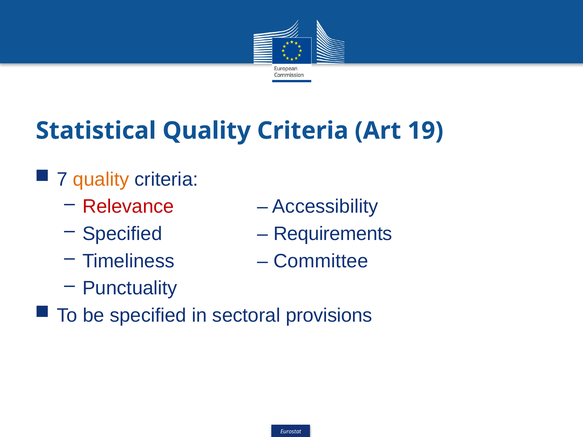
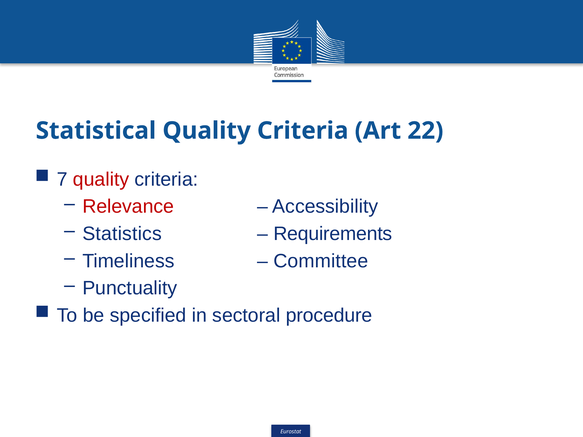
19: 19 -> 22 (425, 131)
quality colour: orange -> red (101, 179)
Specified: Specified -> Statistics (122, 234)
provisions: provisions -> procedure (329, 315)
